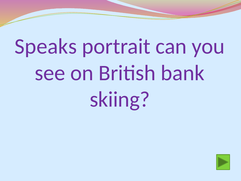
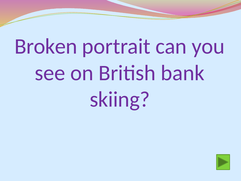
Speaks: Speaks -> Broken (46, 46)
